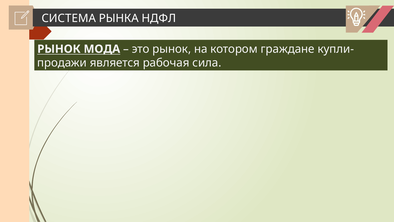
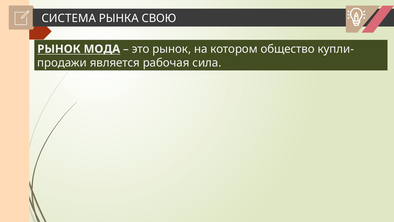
НДФЛ: НДФЛ -> СВОЮ (159, 18)
граждане: граждане -> общество (288, 49)
